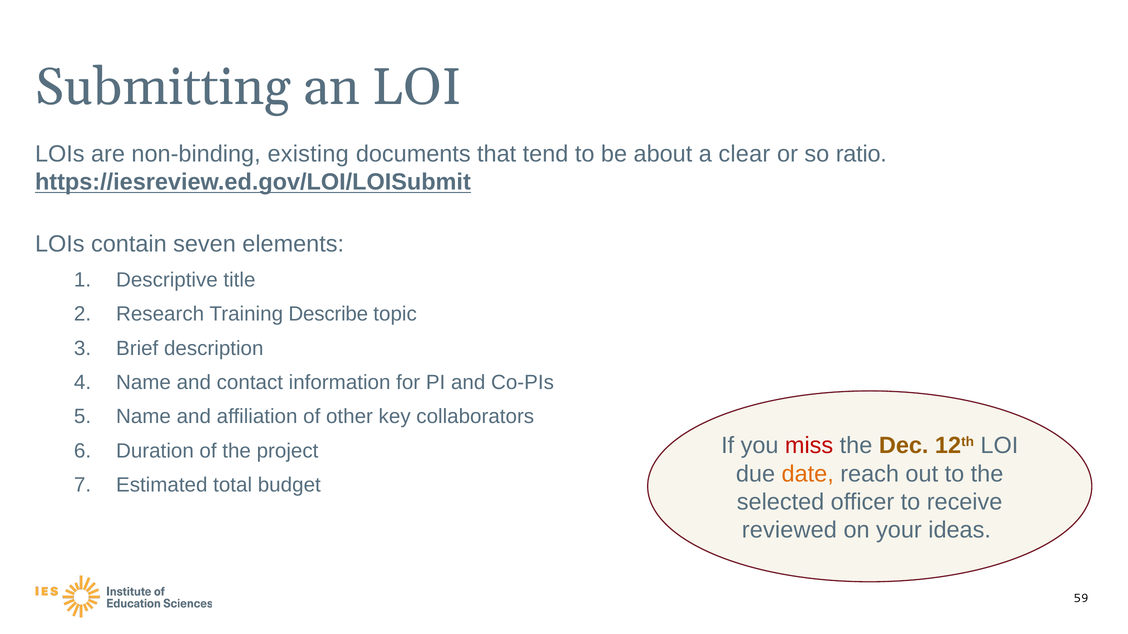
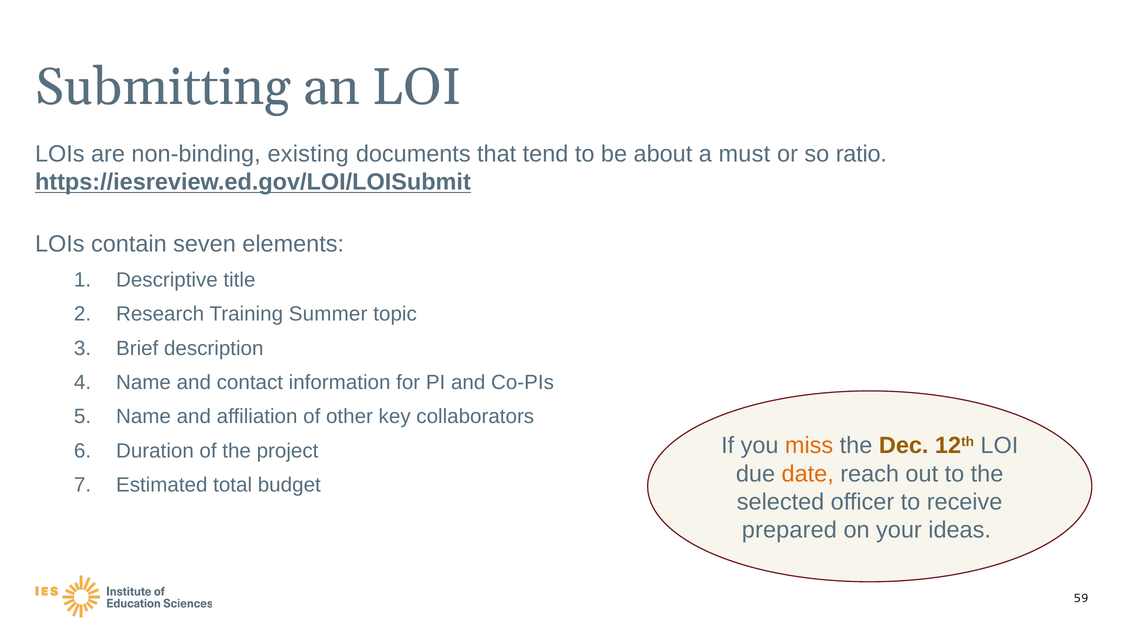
clear: clear -> must (744, 154)
Describe: Describe -> Summer (328, 314)
miss colour: red -> orange (809, 446)
reviewed: reviewed -> prepared (789, 531)
